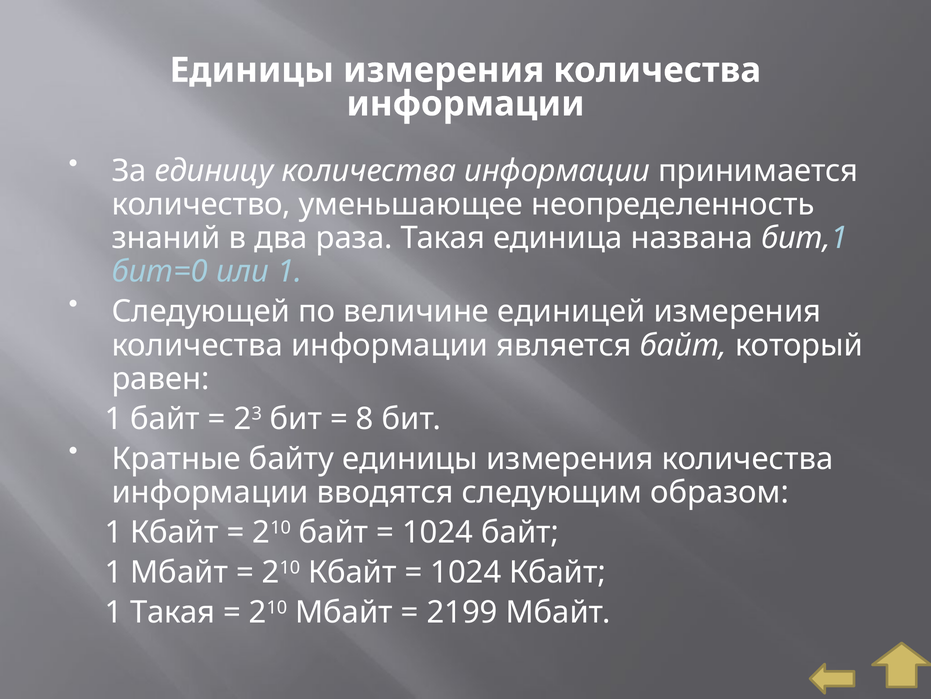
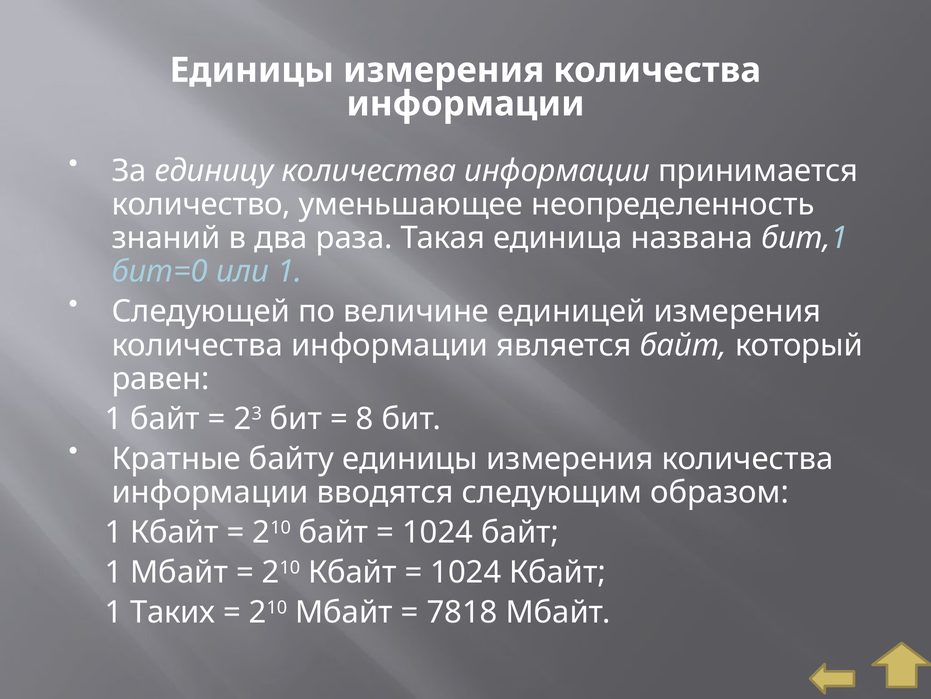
1 Такая: Такая -> Таких (173, 612)
2199: 2199 -> 7818 (462, 612)
